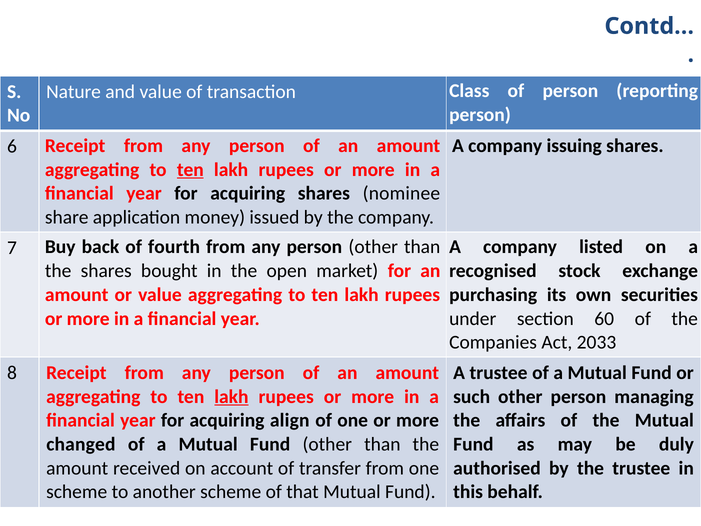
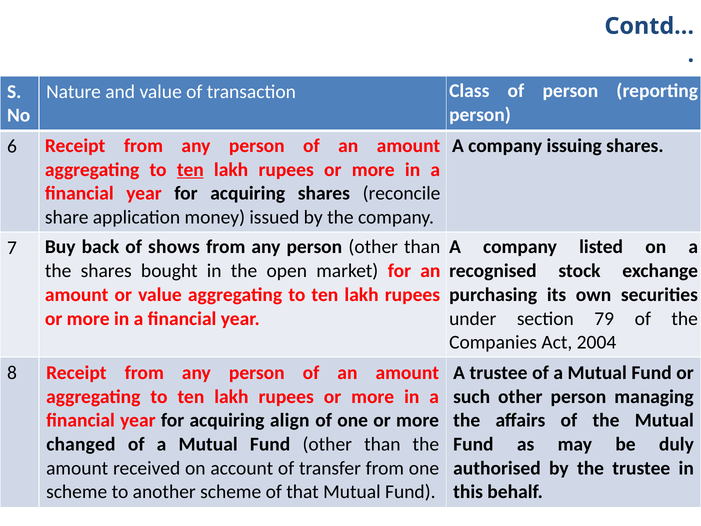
nominee: nominee -> reconcile (402, 193)
fourth: fourth -> shows (174, 247)
60: 60 -> 79 (604, 318)
2033: 2033 -> 2004 (596, 342)
lakh underline: present -> none (231, 396)
